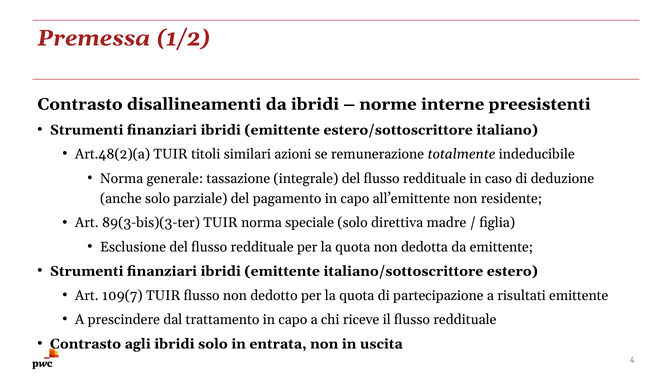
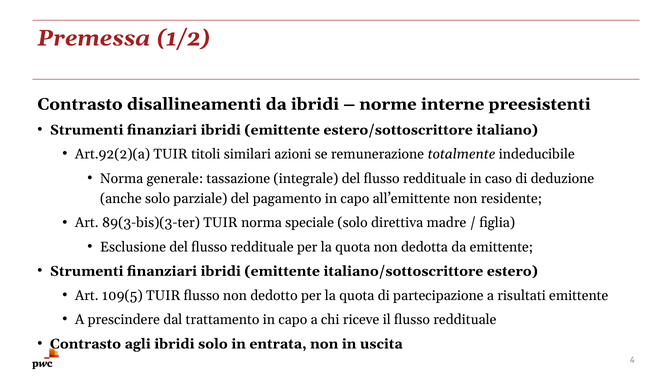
Art.48(2)(a: Art.48(2)(a -> Art.92(2)(a (112, 154)
109(7: 109(7 -> 109(5 (122, 295)
